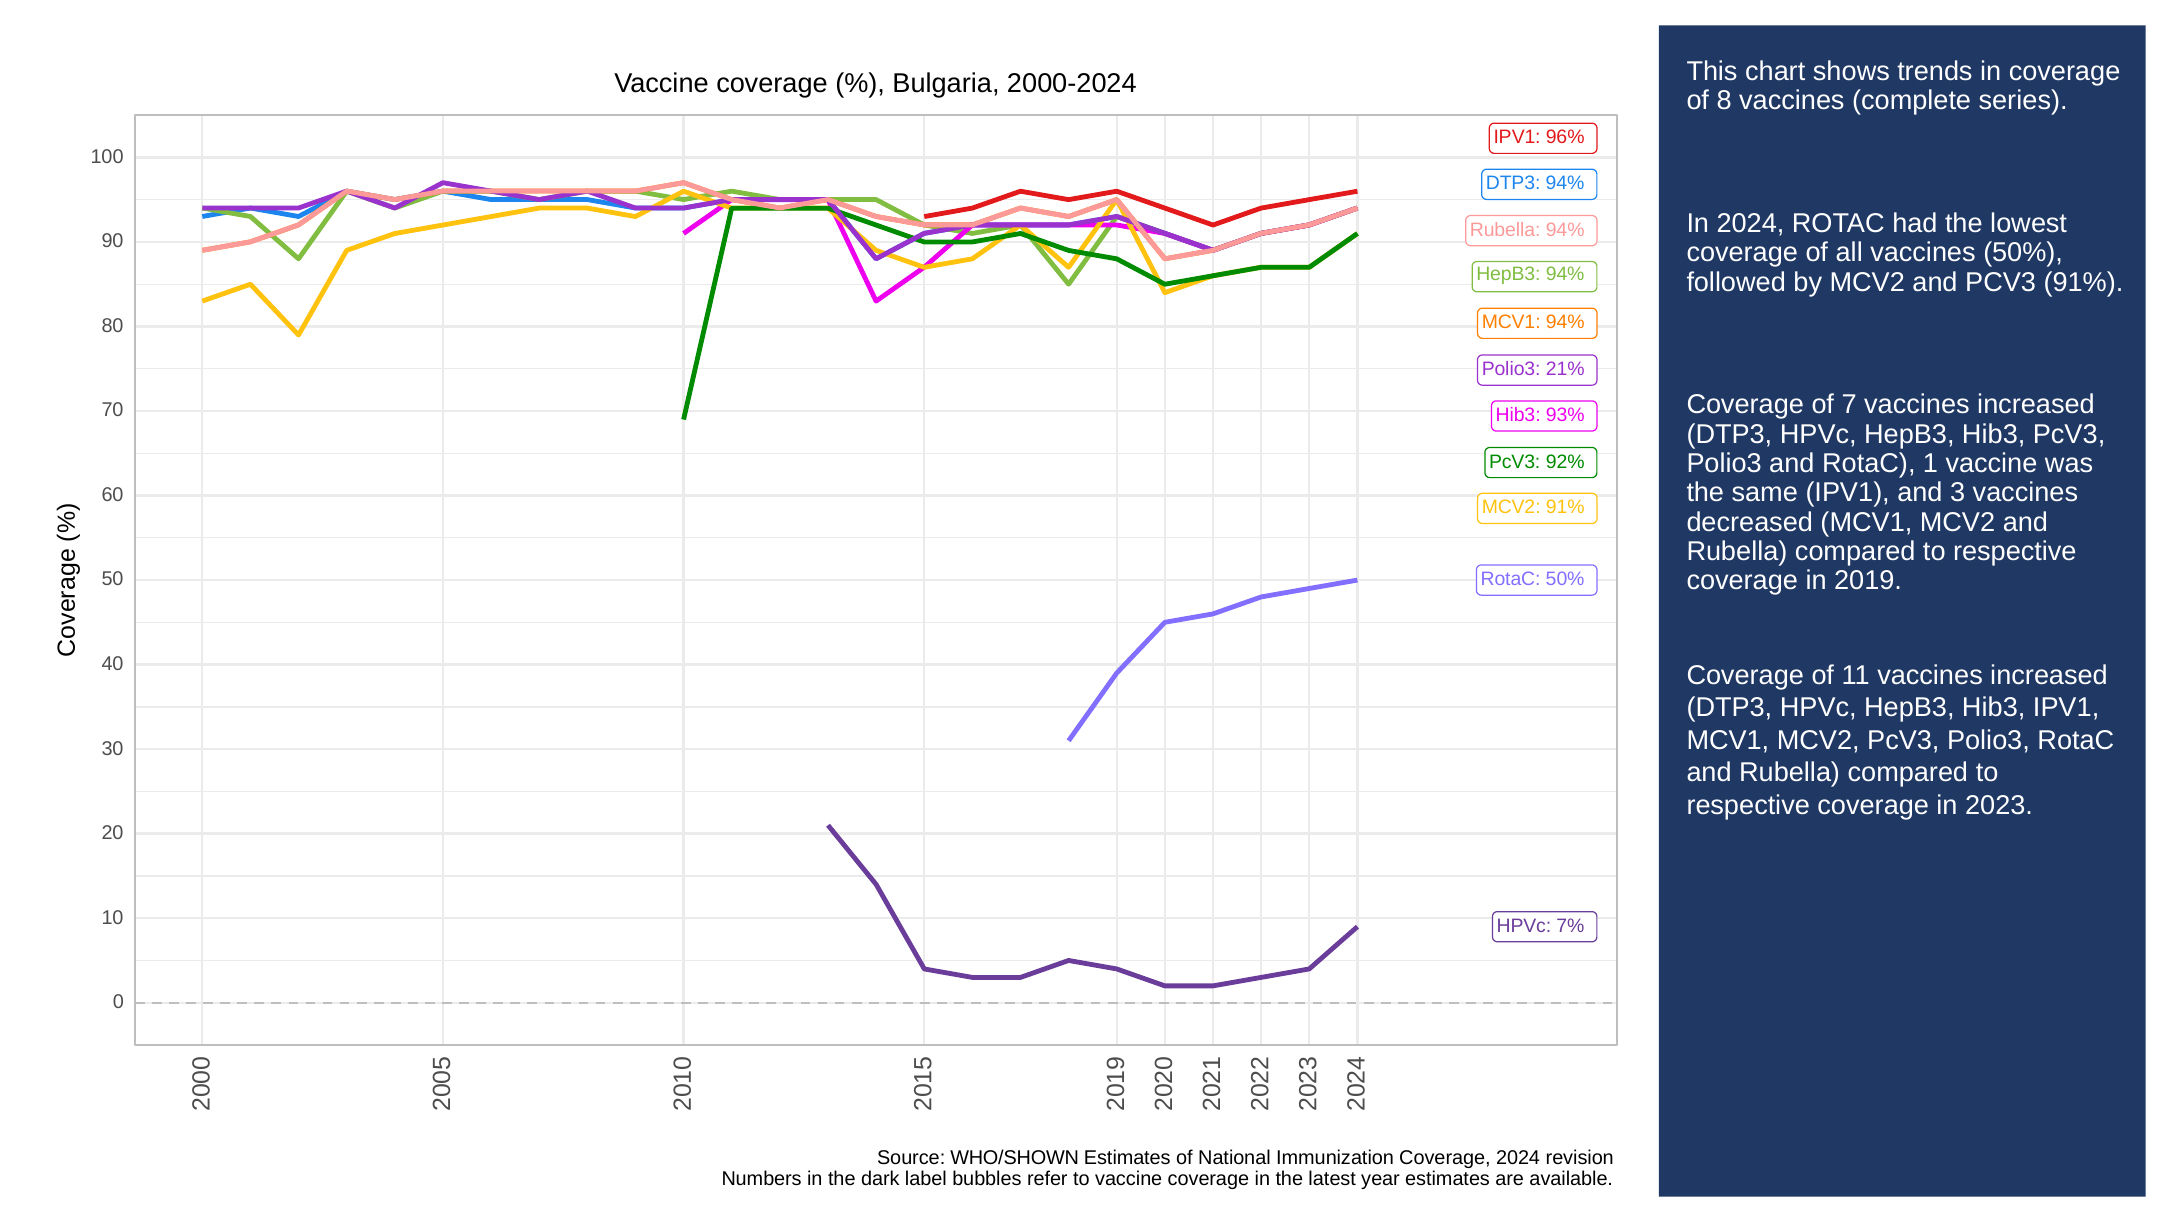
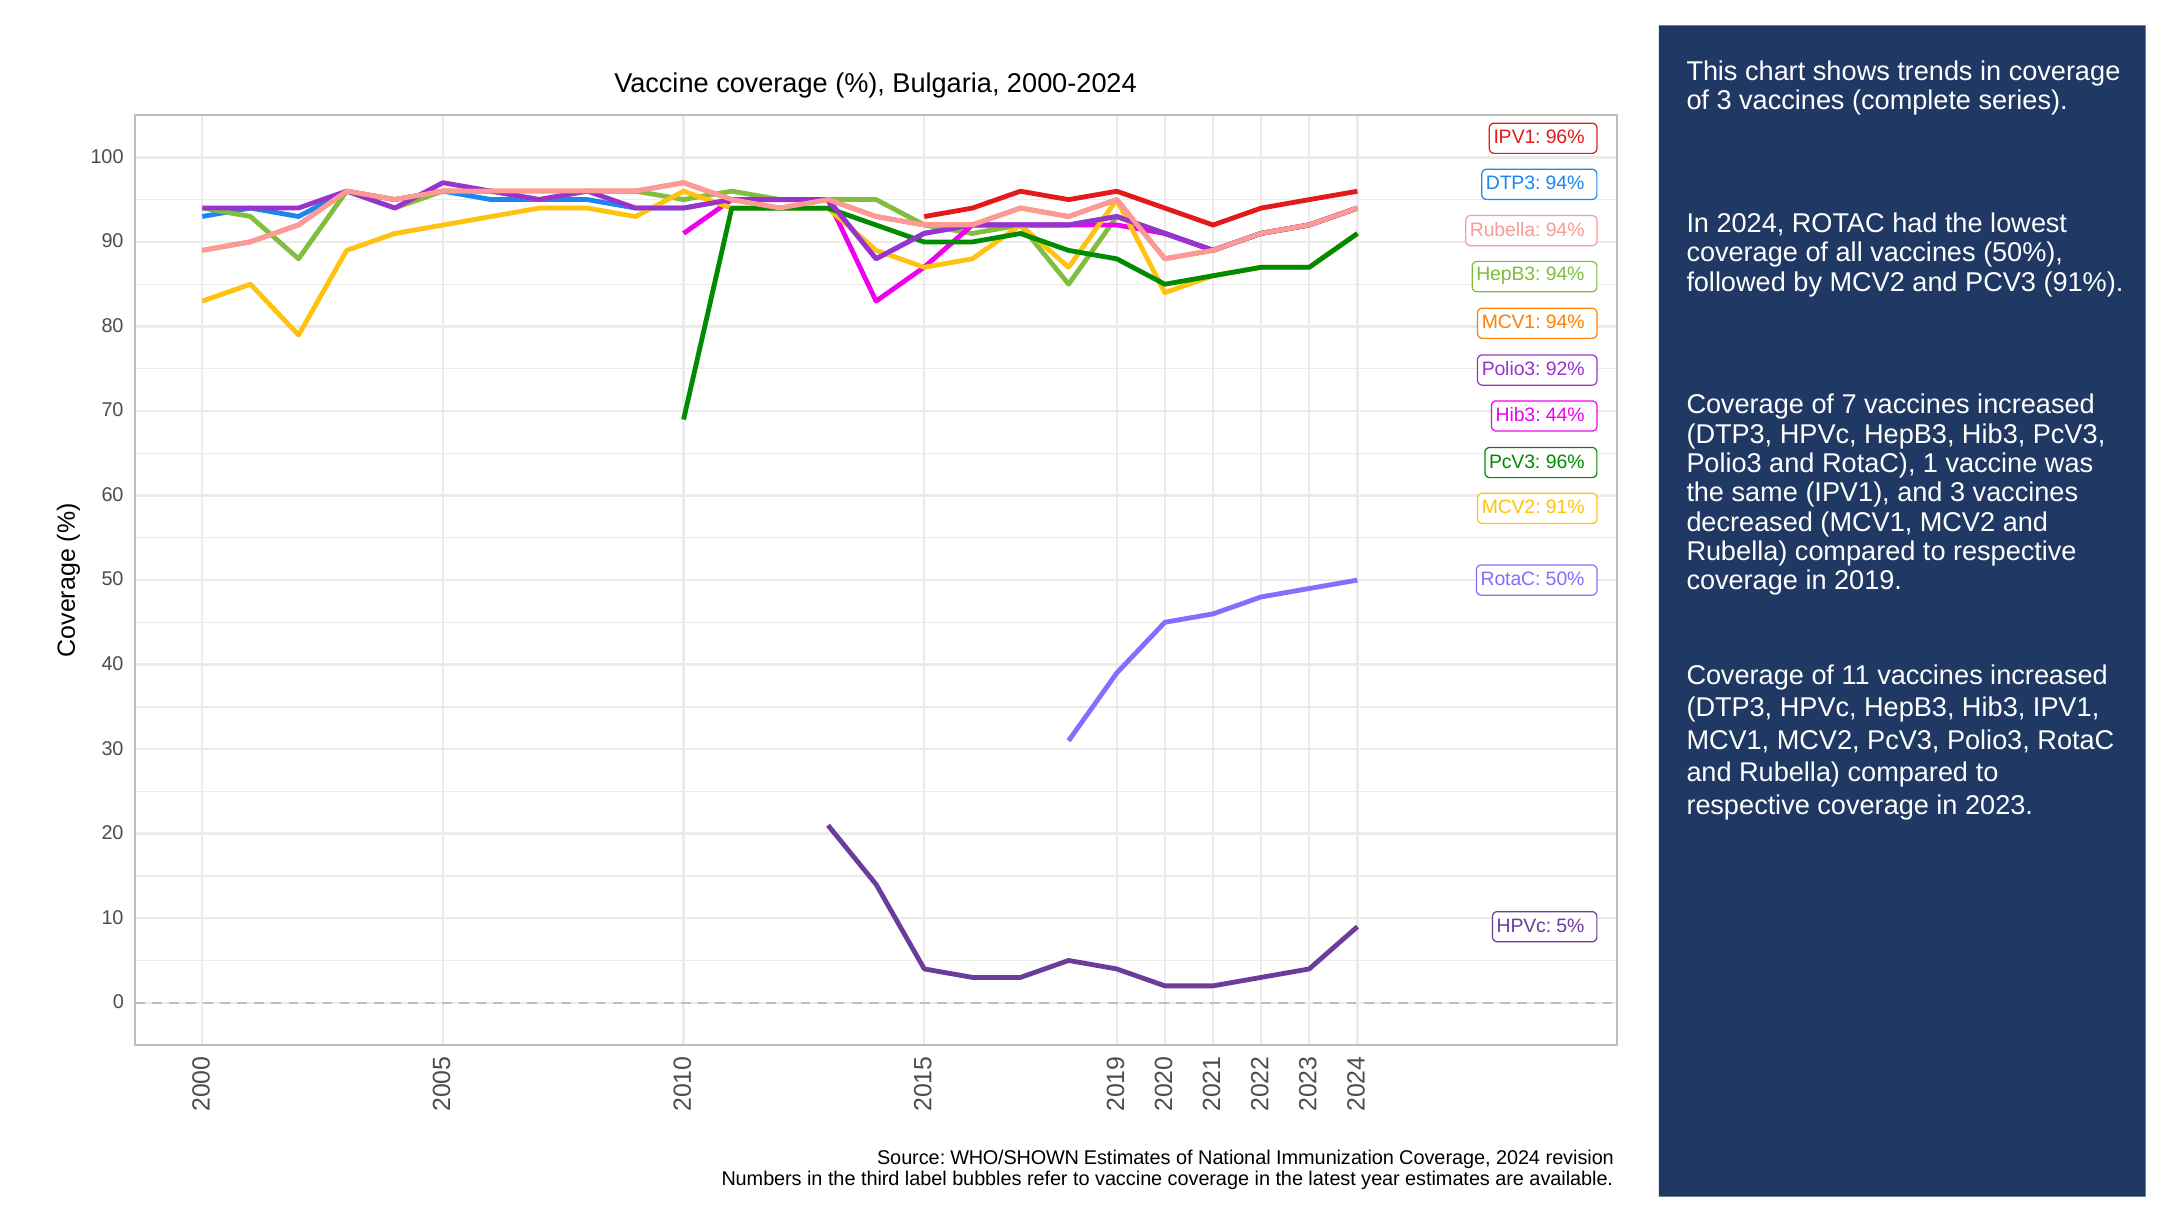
of 8: 8 -> 3 (1724, 101)
21%: 21% -> 92% (1565, 369)
93%: 93% -> 44% (1565, 415)
PcV3 92%: 92% -> 96% (1565, 462)
7%: 7% -> 5% (1570, 926)
dark: dark -> third (880, 1179)
